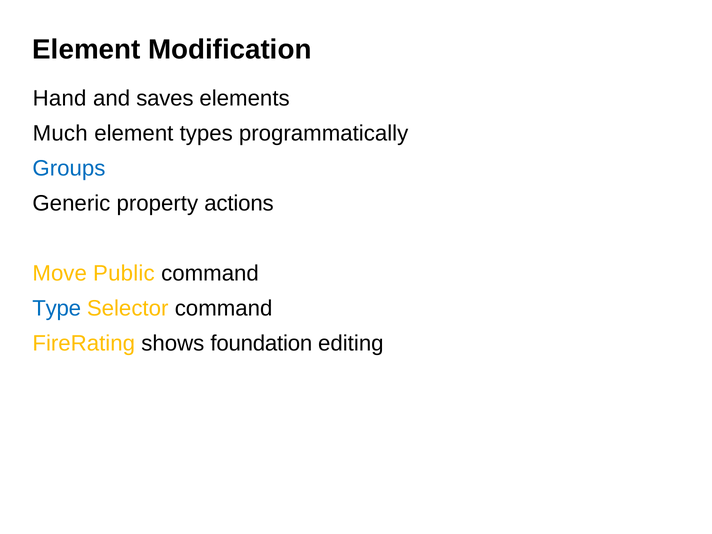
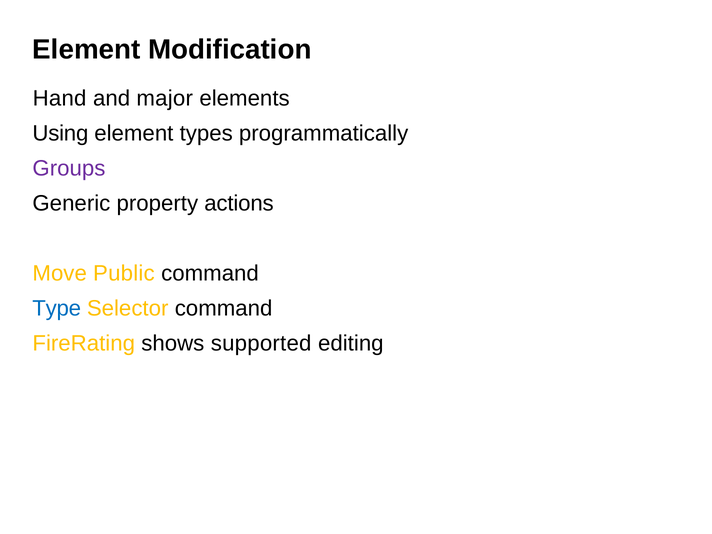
saves: saves -> major (165, 98)
Much: Much -> Using (60, 133)
Groups colour: blue -> purple (69, 168)
foundation: foundation -> supported (261, 344)
